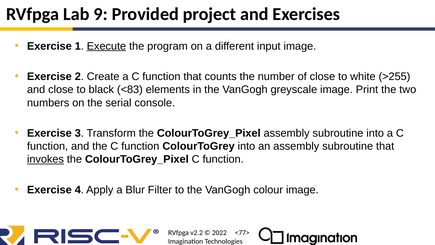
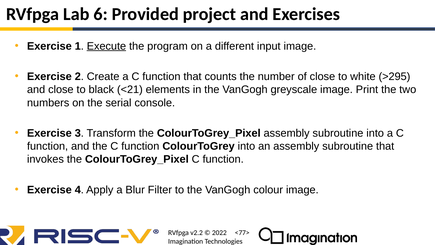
9: 9 -> 6 (101, 14)
>255: >255 -> >295 (394, 77)
<83: <83 -> <21 (130, 90)
invokes underline: present -> none (45, 159)
